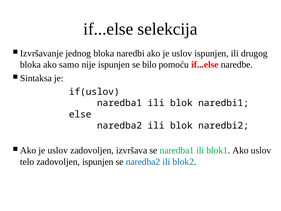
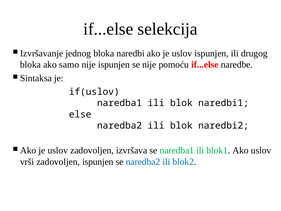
se bilo: bilo -> nije (149, 65)
telo: telo -> vrši (27, 162)
